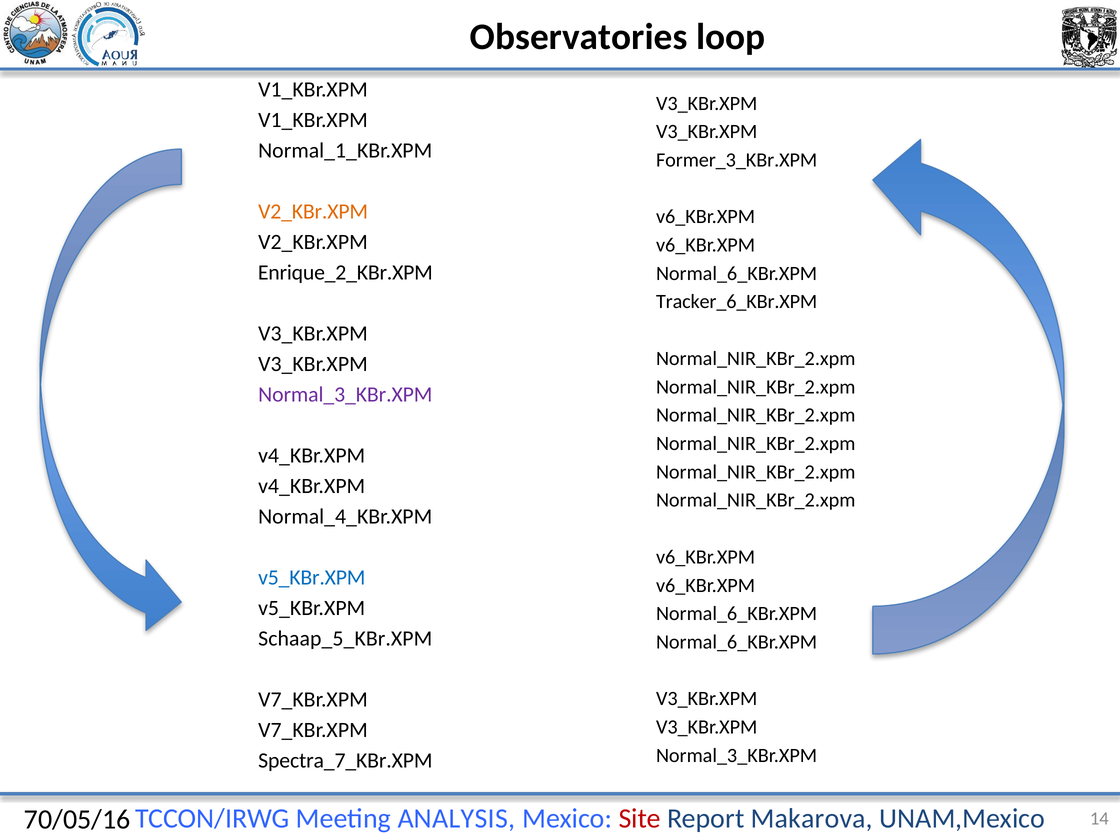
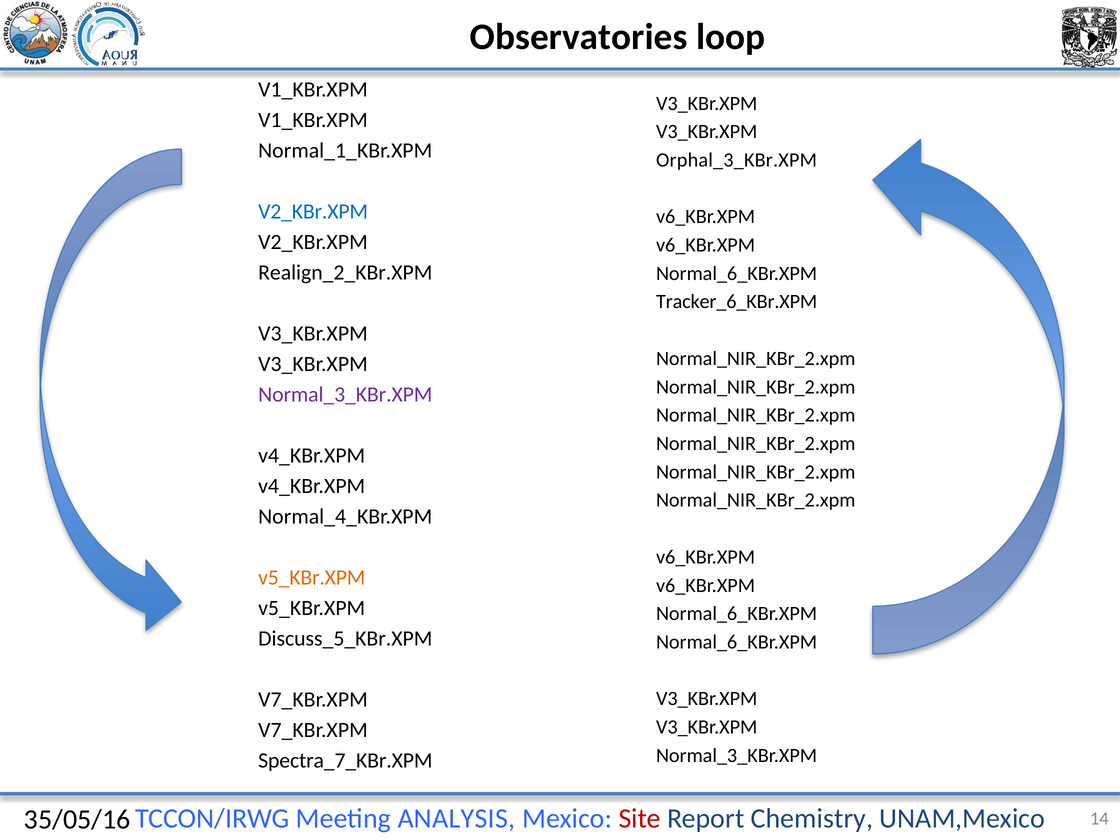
Former_3_KBr.XPM: Former_3_KBr.XPM -> Orphal_3_KBr.XPM (736, 160)
V2_KBr.XPM colour: orange -> blue (313, 211)
Enrique_2_KBr.XPM: Enrique_2_KBr.XPM -> Realign_2_KBr.XPM (345, 272)
v5_KBr.XPM colour: blue -> orange (312, 578)
Schaap_5_KBr.XPM: Schaap_5_KBr.XPM -> Discuss_5_KBr.XPM (345, 639)
70/05/16: 70/05/16 -> 35/05/16 (77, 820)
Makarova: Makarova -> Chemistry (812, 818)
